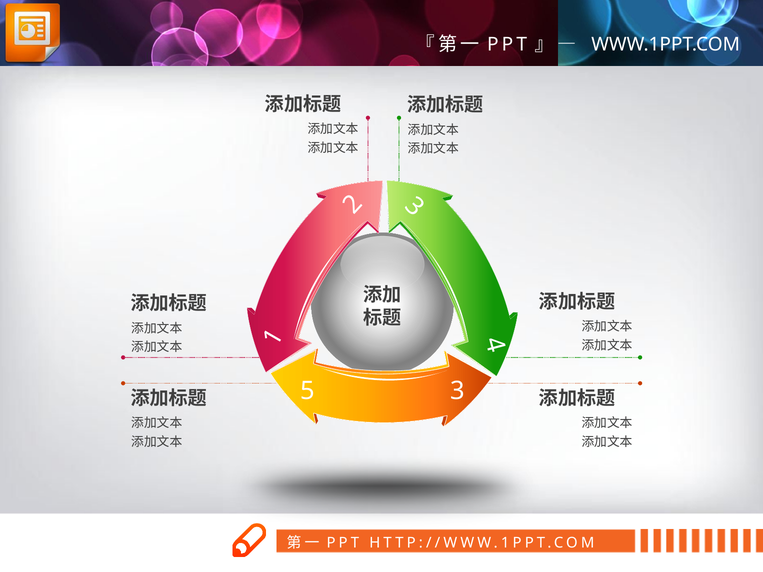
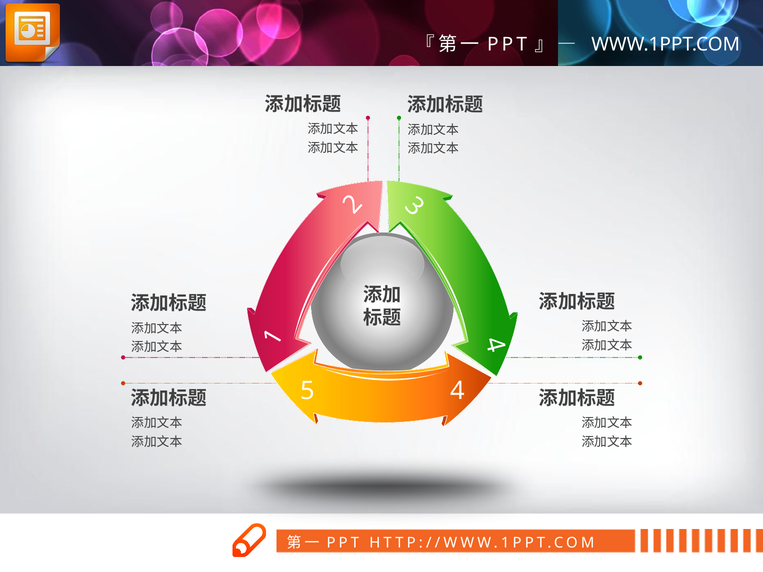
5 3: 3 -> 4 (457, 391)
